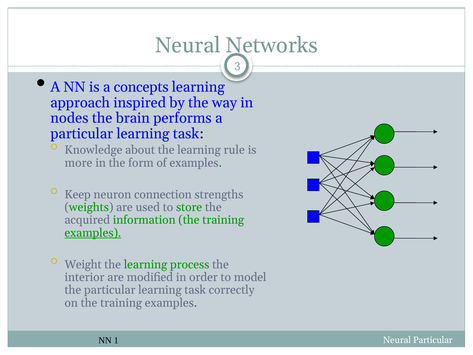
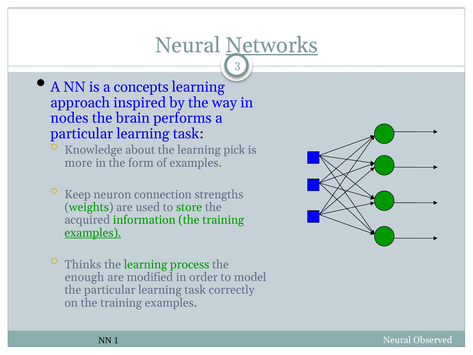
Networks underline: none -> present (272, 45)
rule: rule -> pick (234, 150)
Weight: Weight -> Thinks (83, 264)
interior: interior -> enough (84, 277)
Neural Particular: Particular -> Observed (433, 340)
